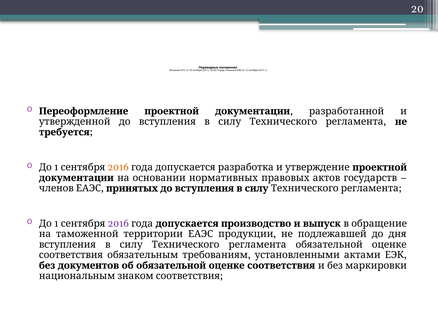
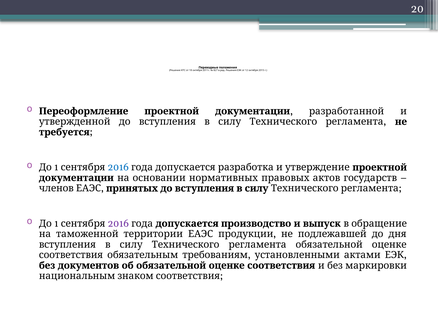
2016 colour: orange -> blue (118, 168)
